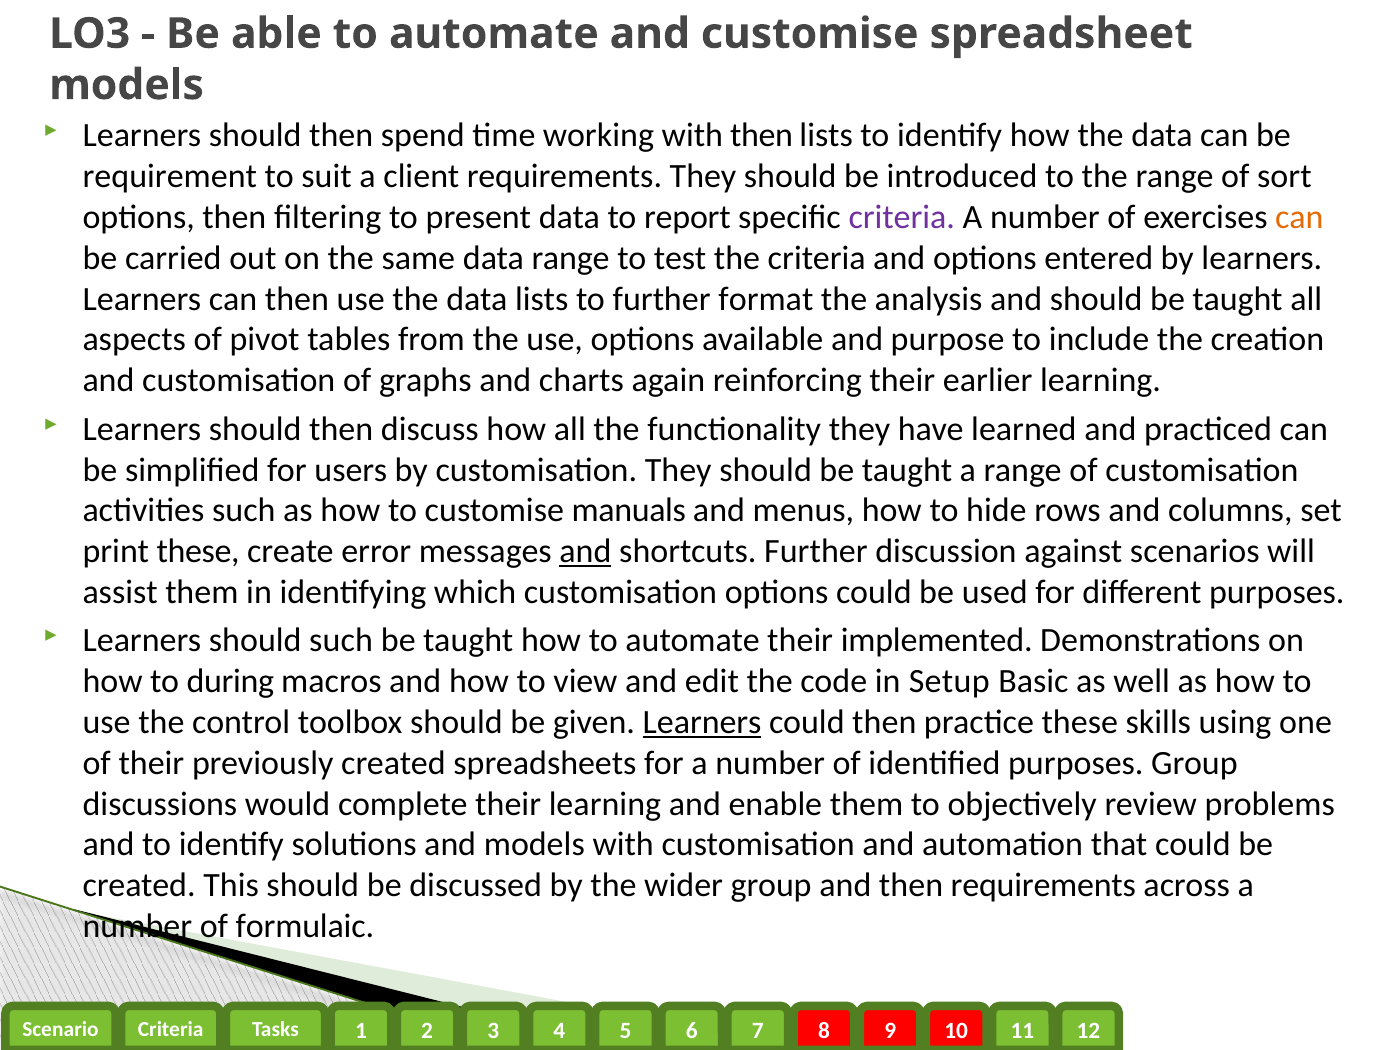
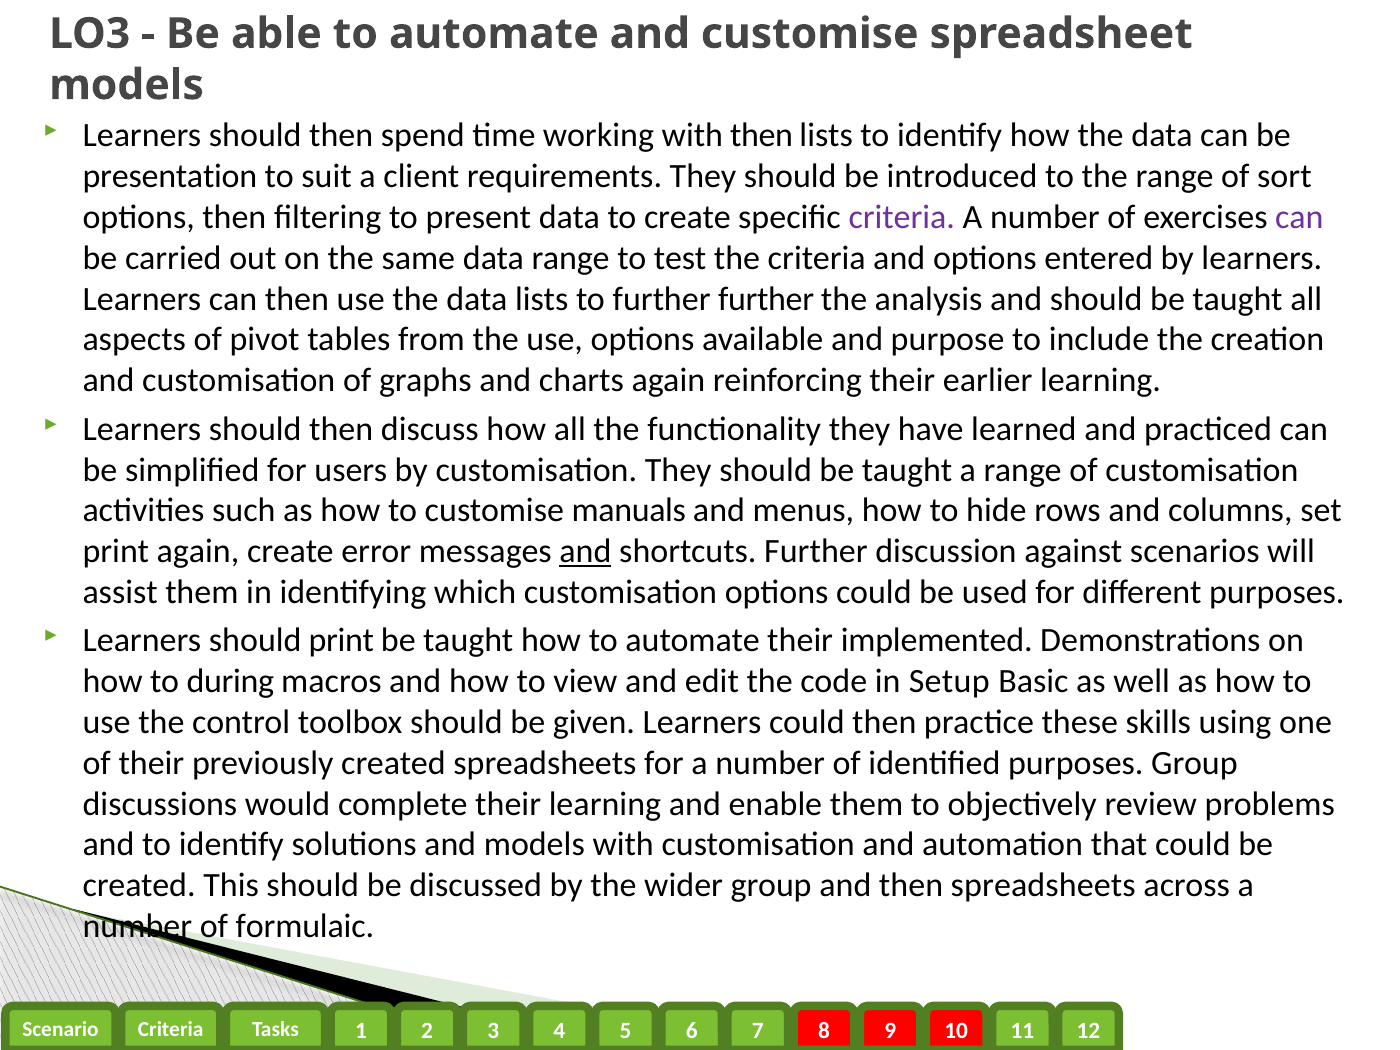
requirement: requirement -> presentation (170, 177)
to report: report -> create (687, 217)
can colour: orange -> purple (1299, 217)
further format: format -> further (766, 299)
print these: these -> again (198, 551)
should such: such -> print (341, 641)
Learners underline: present -> none (702, 722)
then requirements: requirements -> spreadsheets (1043, 885)
